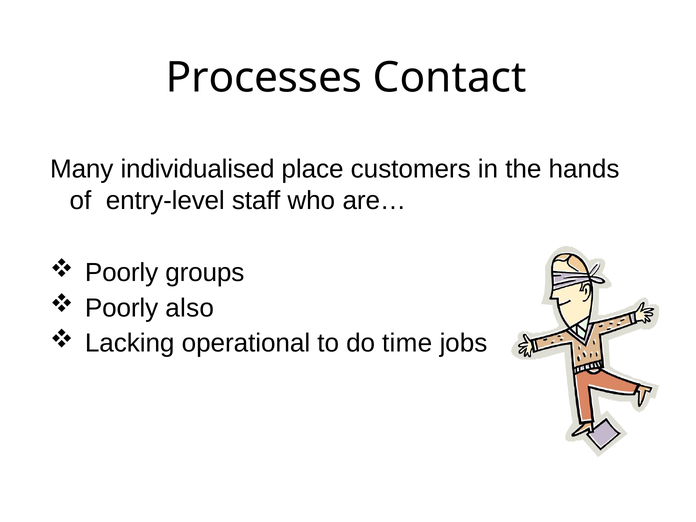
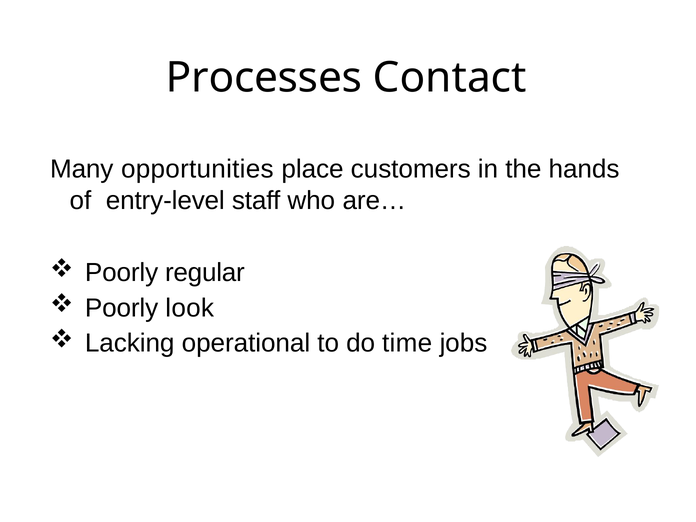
individualised: individualised -> opportunities (197, 169)
groups: groups -> regular (205, 273)
also: also -> look (190, 308)
